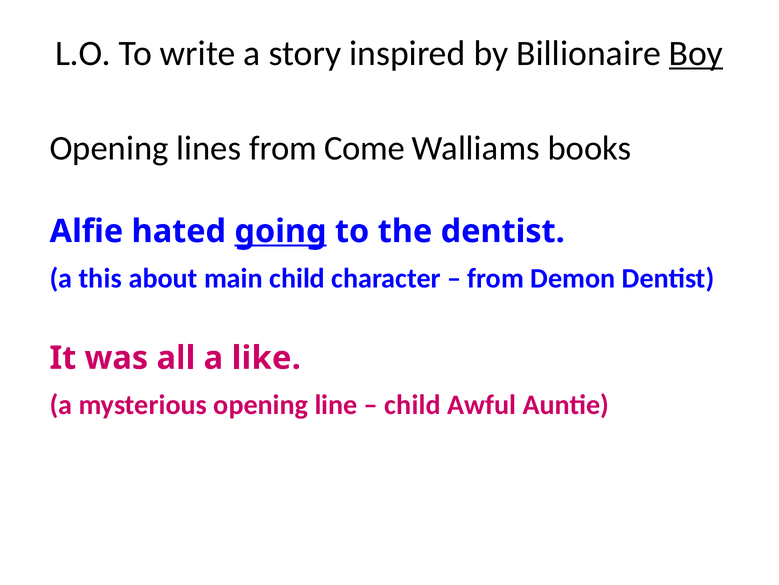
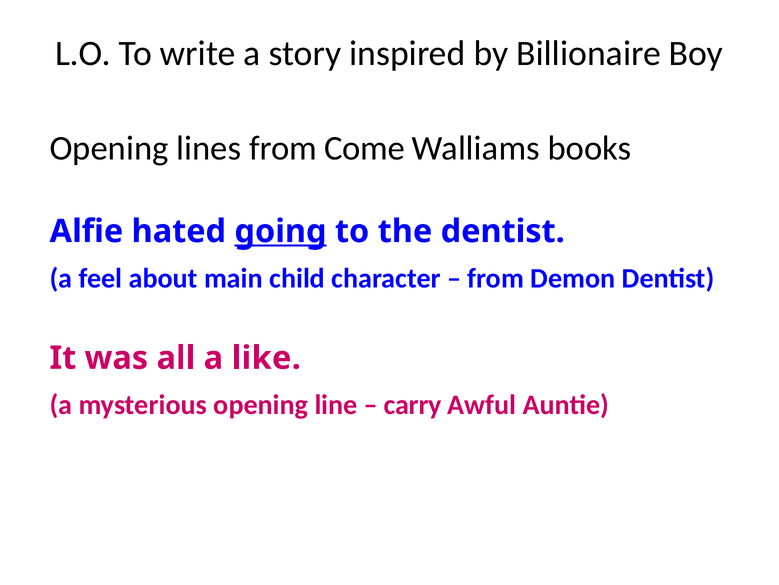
Boy underline: present -> none (696, 53)
this: this -> feel (100, 278)
child: child -> carry (413, 404)
